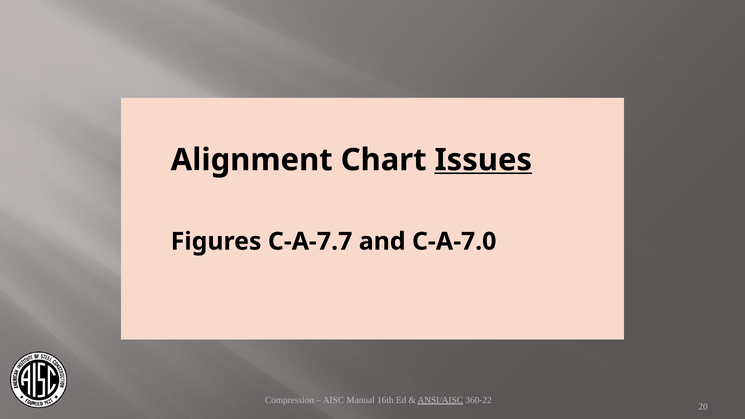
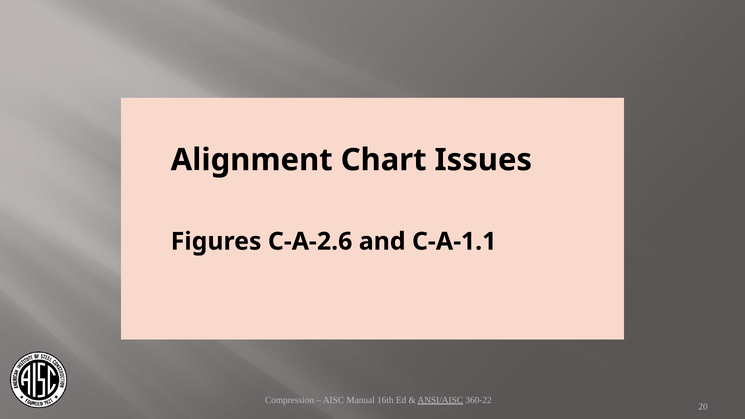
Issues underline: present -> none (483, 160)
C-A-7.7: C-A-7.7 -> C-A-2.6 (310, 241)
C-A-7.0: C-A-7.0 -> C-A-1.1 (454, 241)
